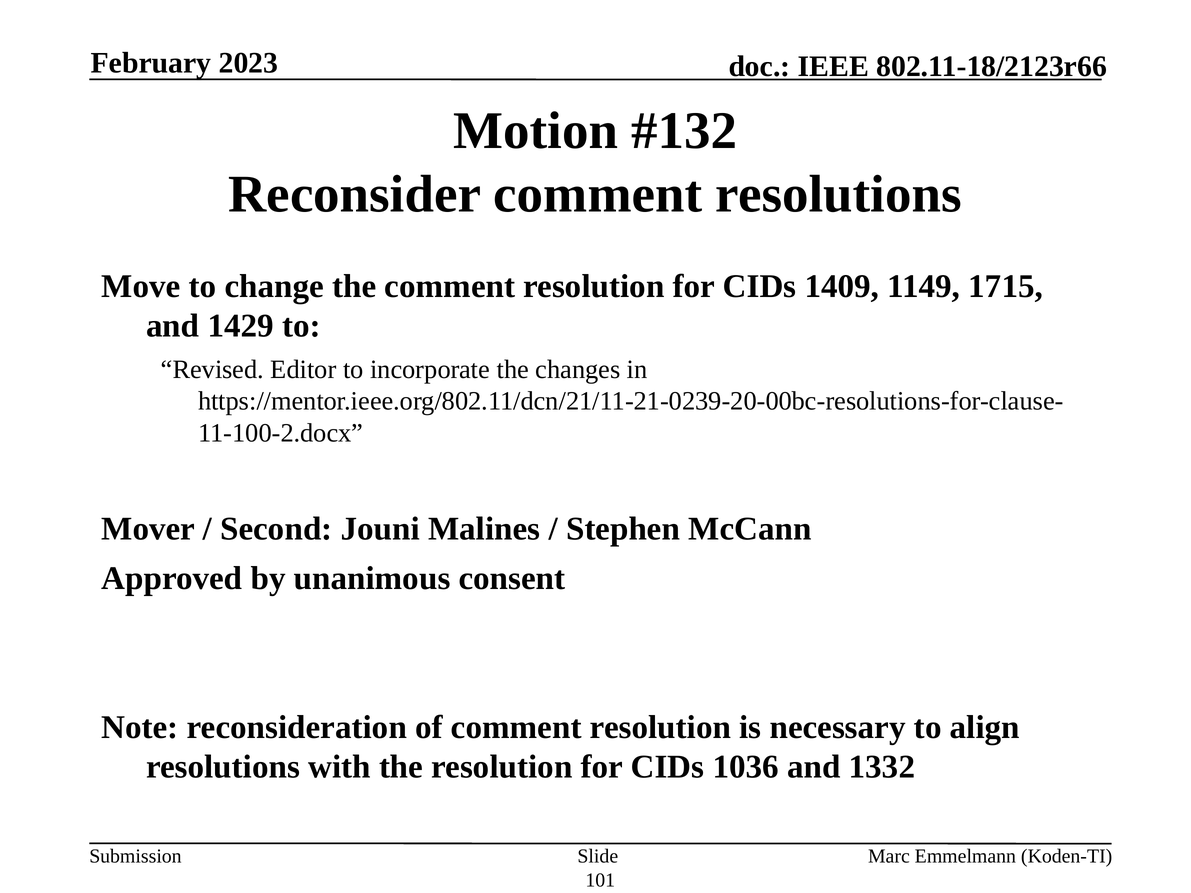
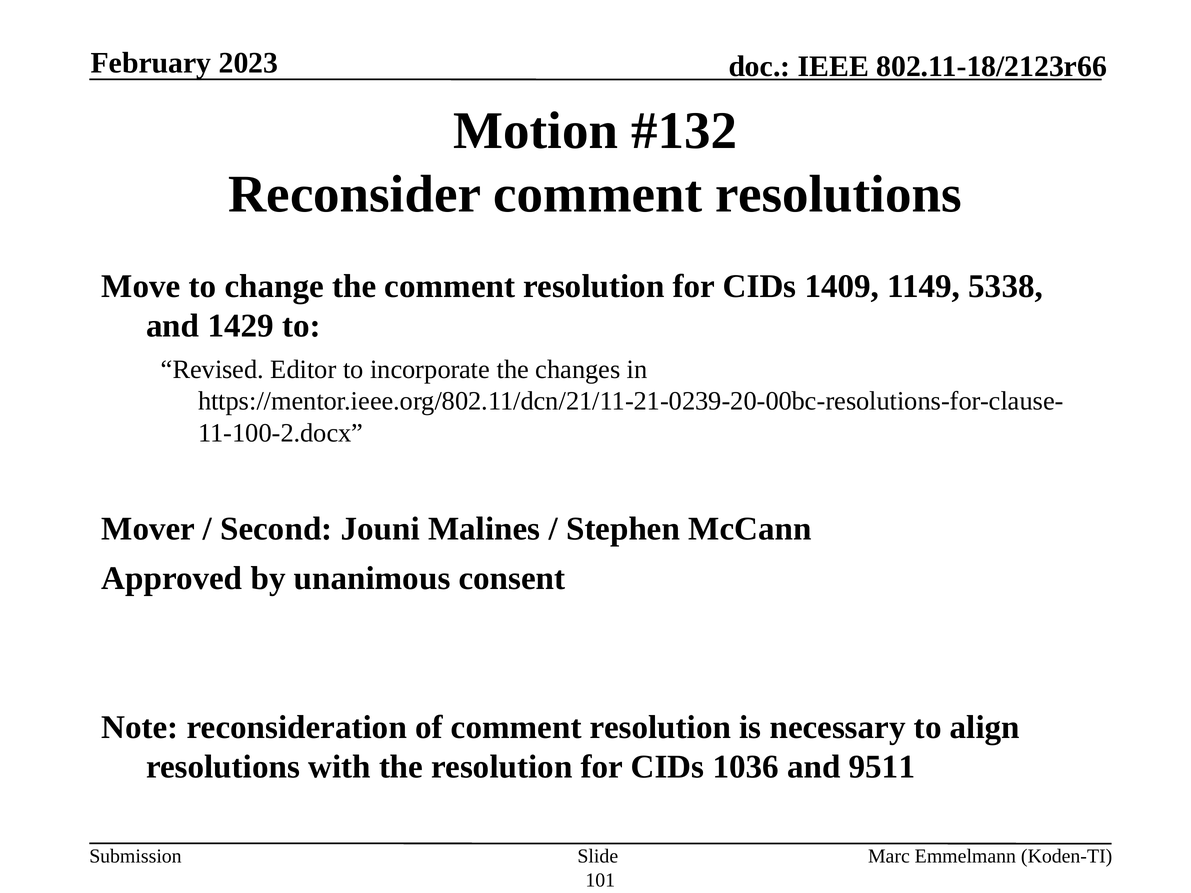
1715: 1715 -> 5338 (1006, 286)
1332: 1332 -> 9511 (882, 767)
